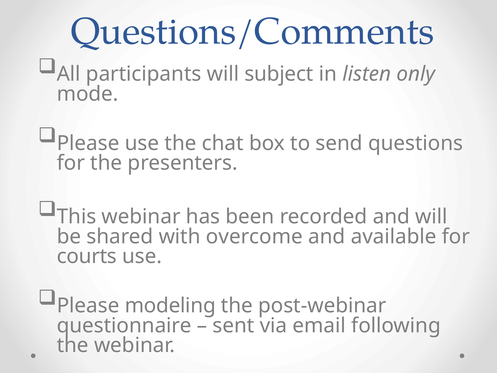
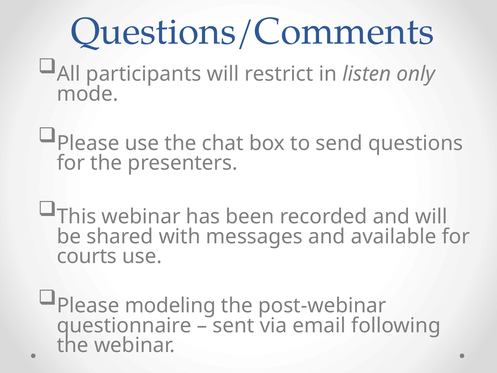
subject: subject -> restrict (279, 74)
overcome: overcome -> messages (254, 236)
